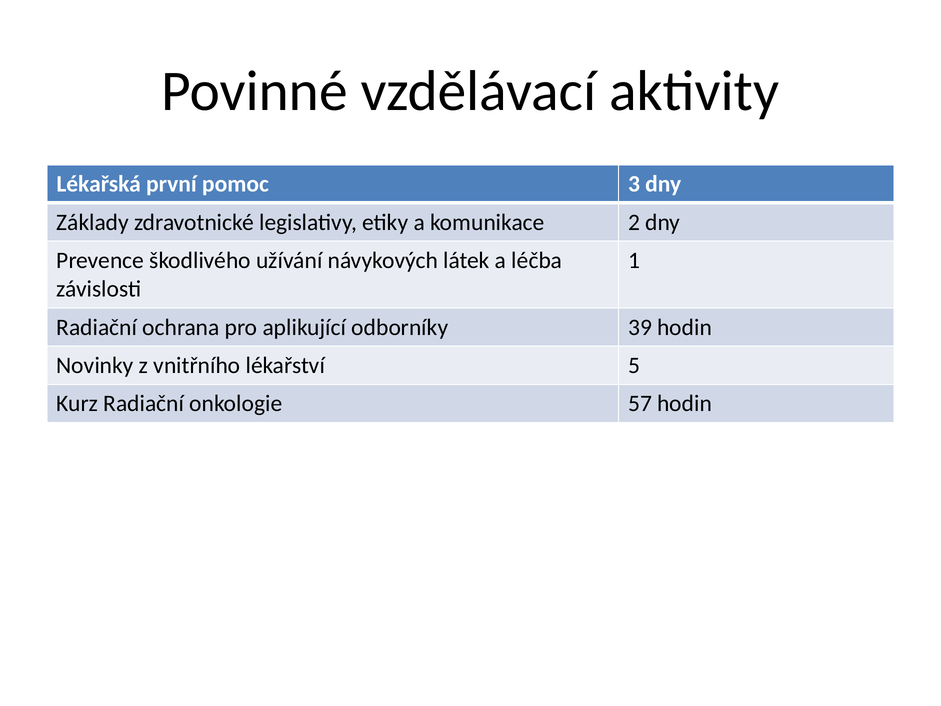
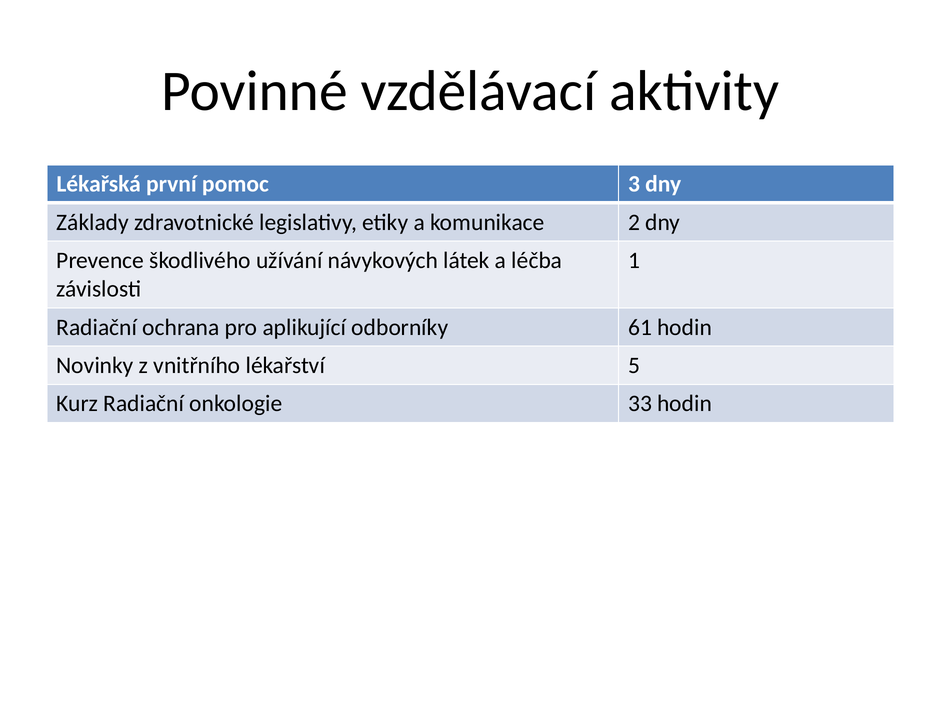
39: 39 -> 61 (640, 327)
57: 57 -> 33 (640, 404)
